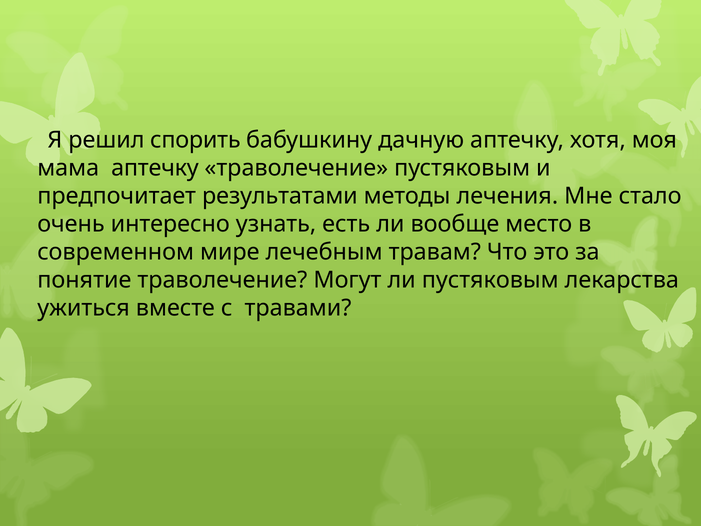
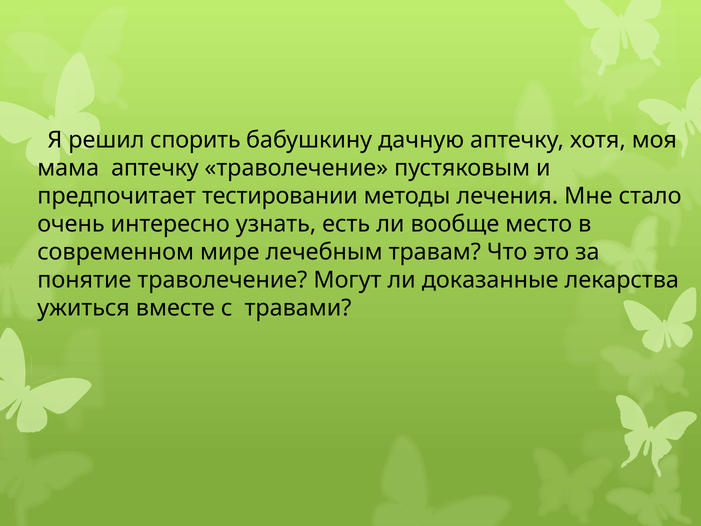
результатами: результатами -> тестировании (280, 196)
ли пустяковым: пустяковым -> доказанные (490, 280)
